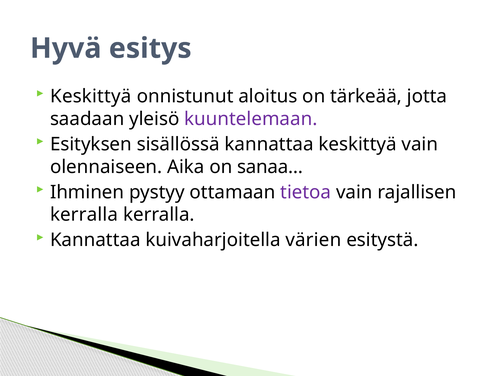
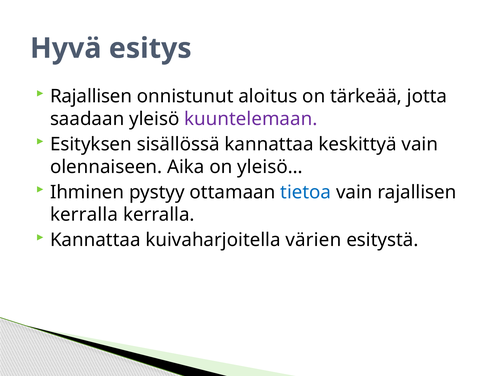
Keskittyä: Keskittyä -> Rajallisen (91, 96)
sanaa…: sanaa… -> yleisö… (270, 167)
tietoa colour: purple -> blue (306, 192)
